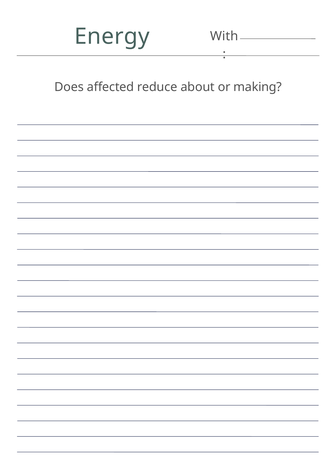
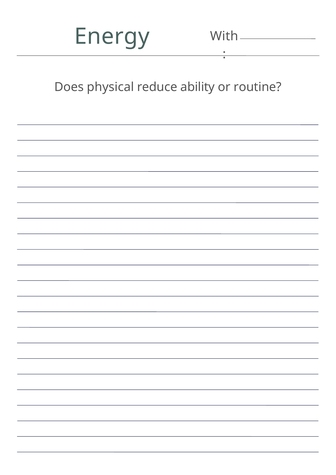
affected: affected -> physical (110, 87)
about: about -> ability (198, 87)
making: making -> routine (258, 87)
